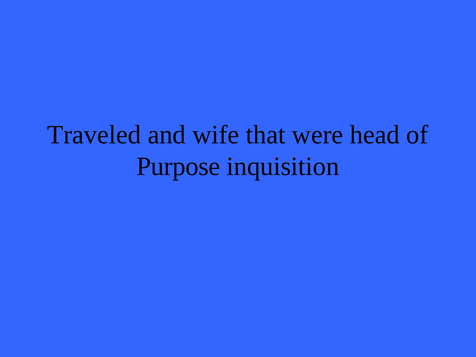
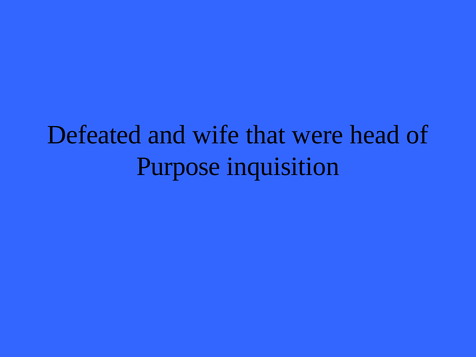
Traveled: Traveled -> Defeated (94, 135)
